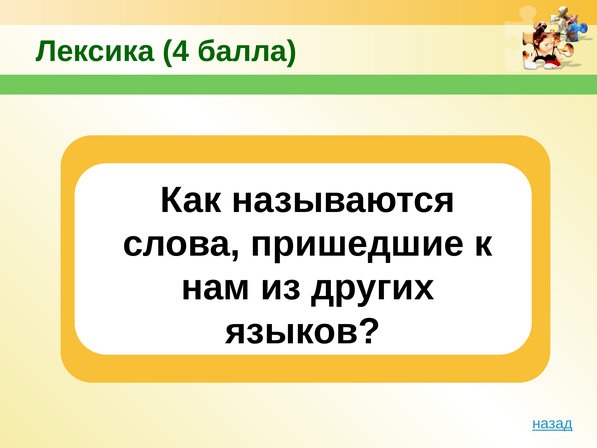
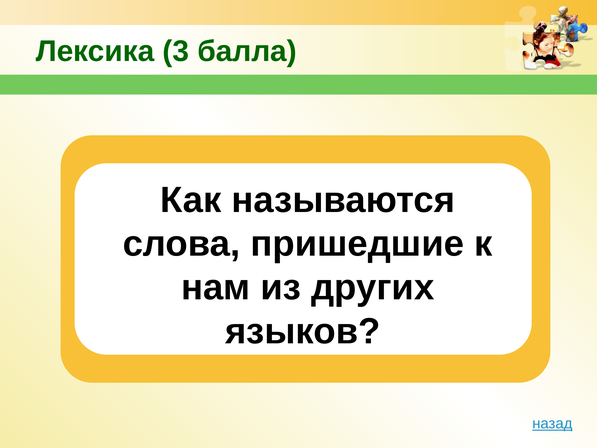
4: 4 -> 3 (176, 51)
